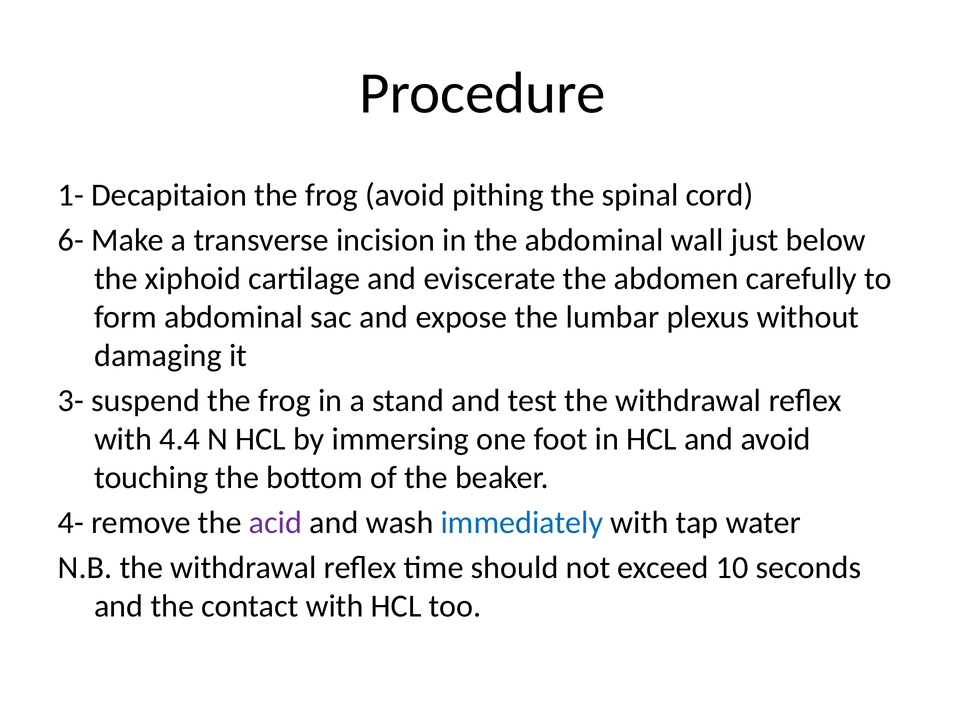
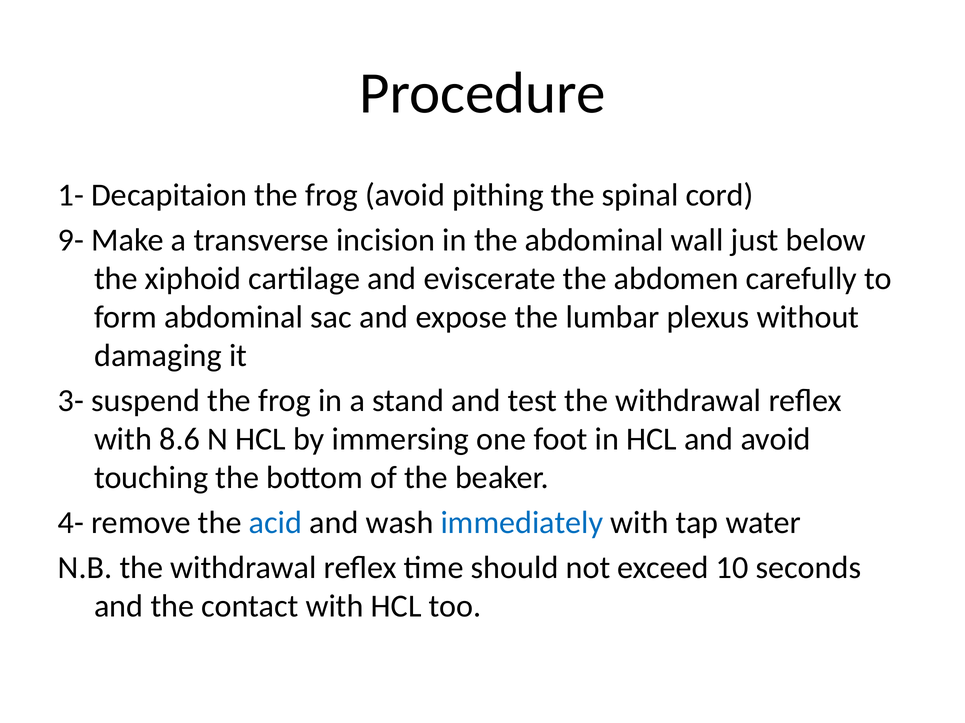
6-: 6- -> 9- (71, 240)
4.4: 4.4 -> 8.6 (180, 440)
acid colour: purple -> blue (275, 523)
